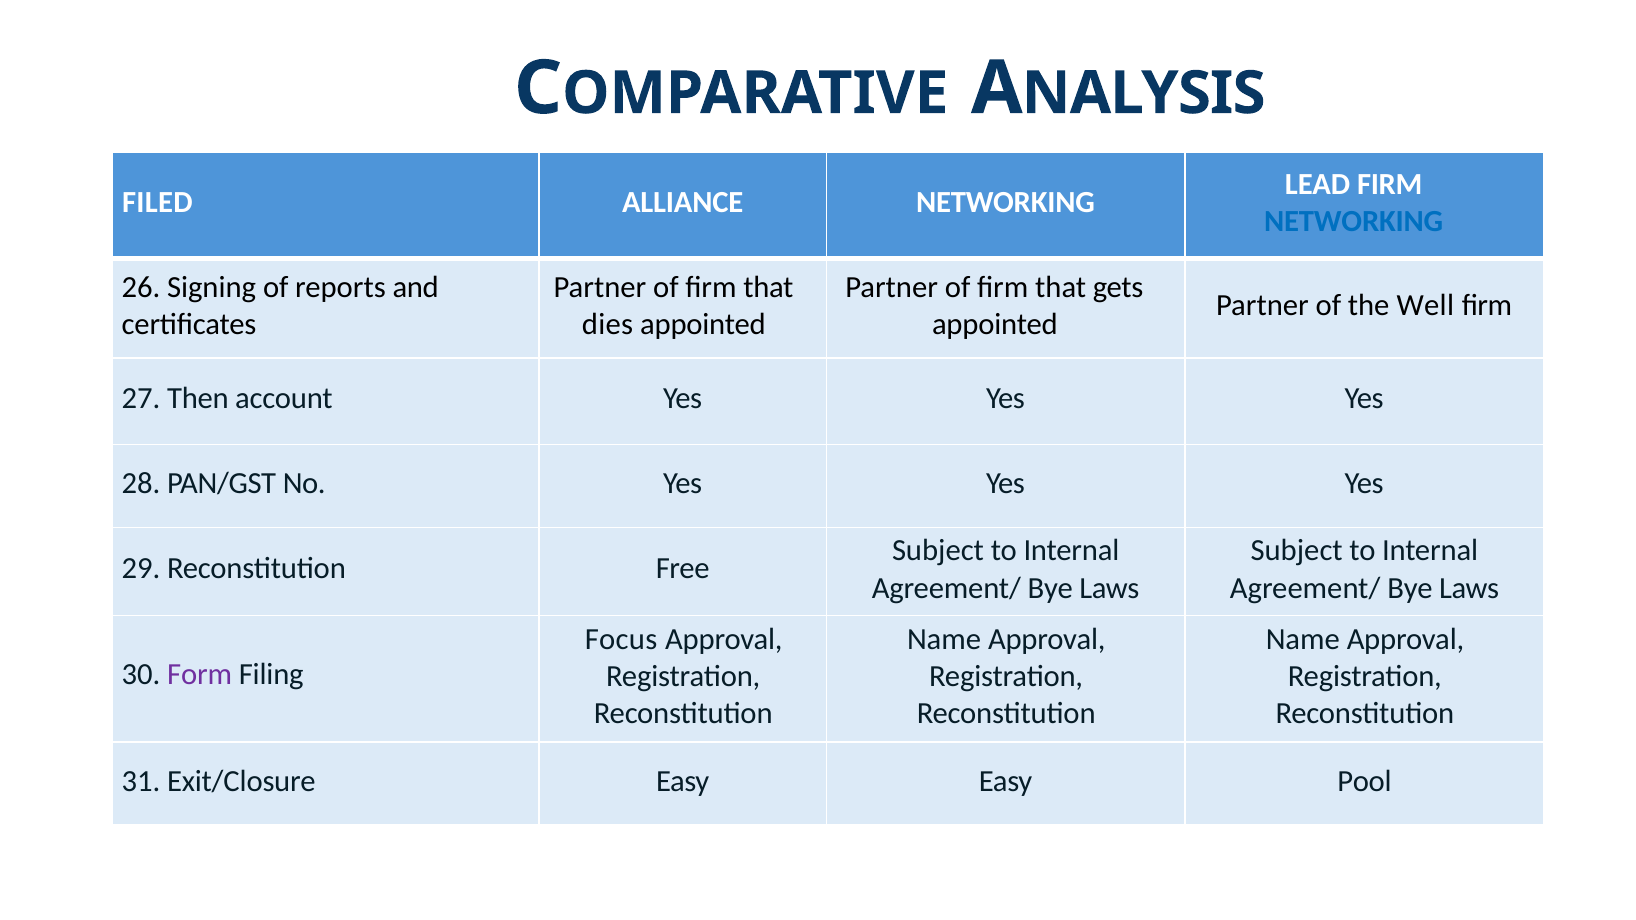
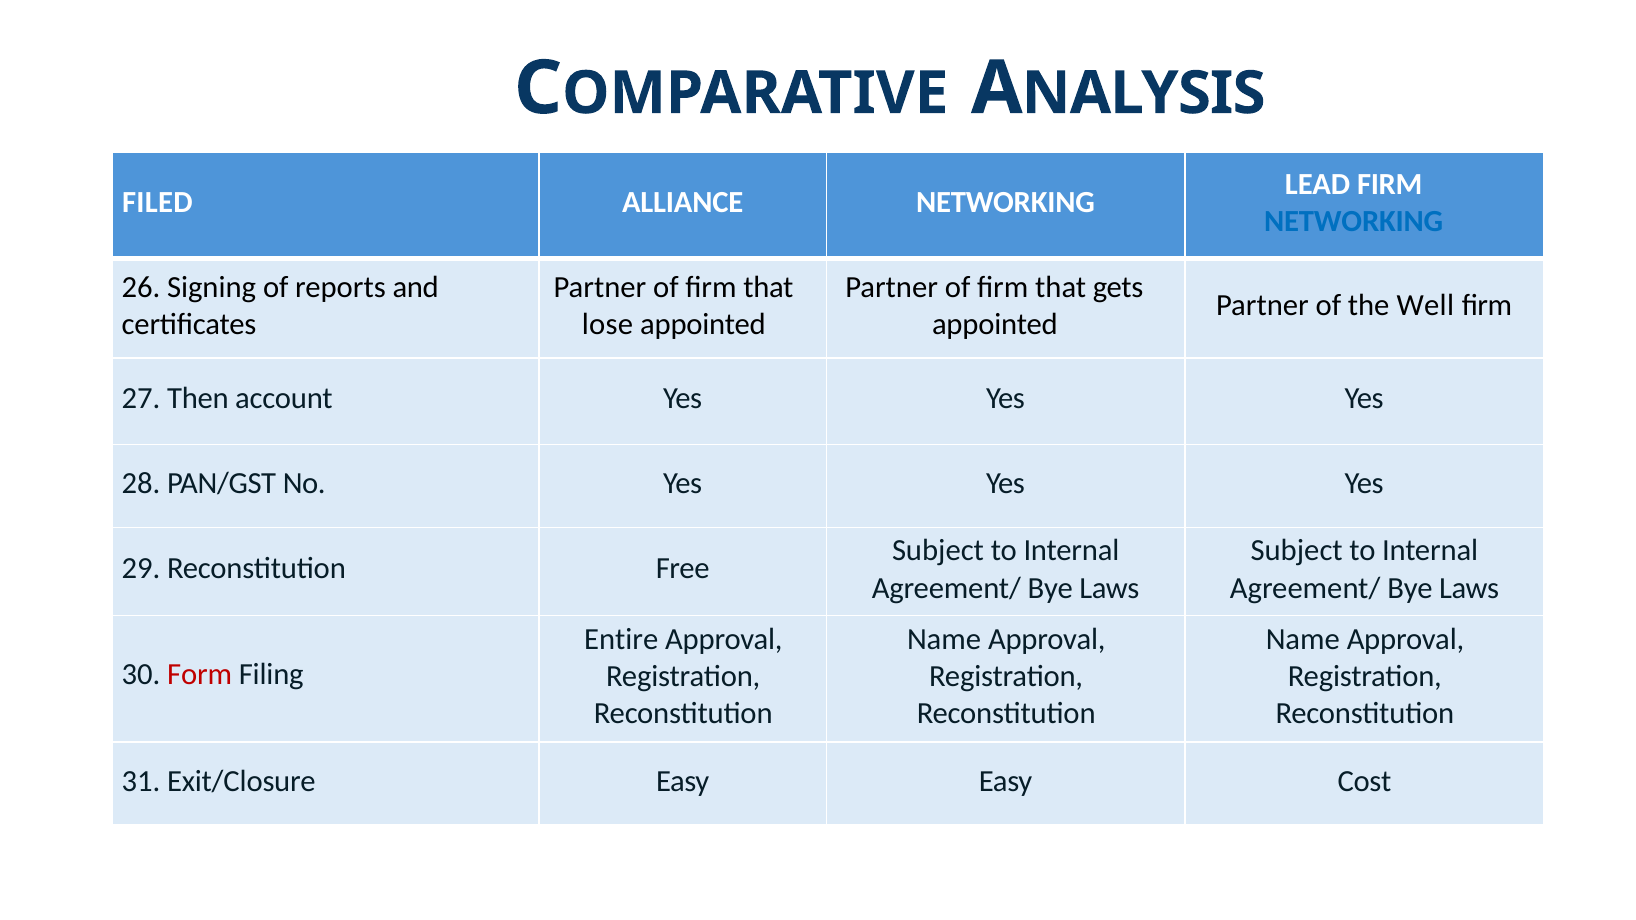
dies: dies -> lose (608, 325)
Focus: Focus -> Entire (621, 639)
Form colour: purple -> red (200, 675)
Pool: Pool -> Cost (1364, 781)
